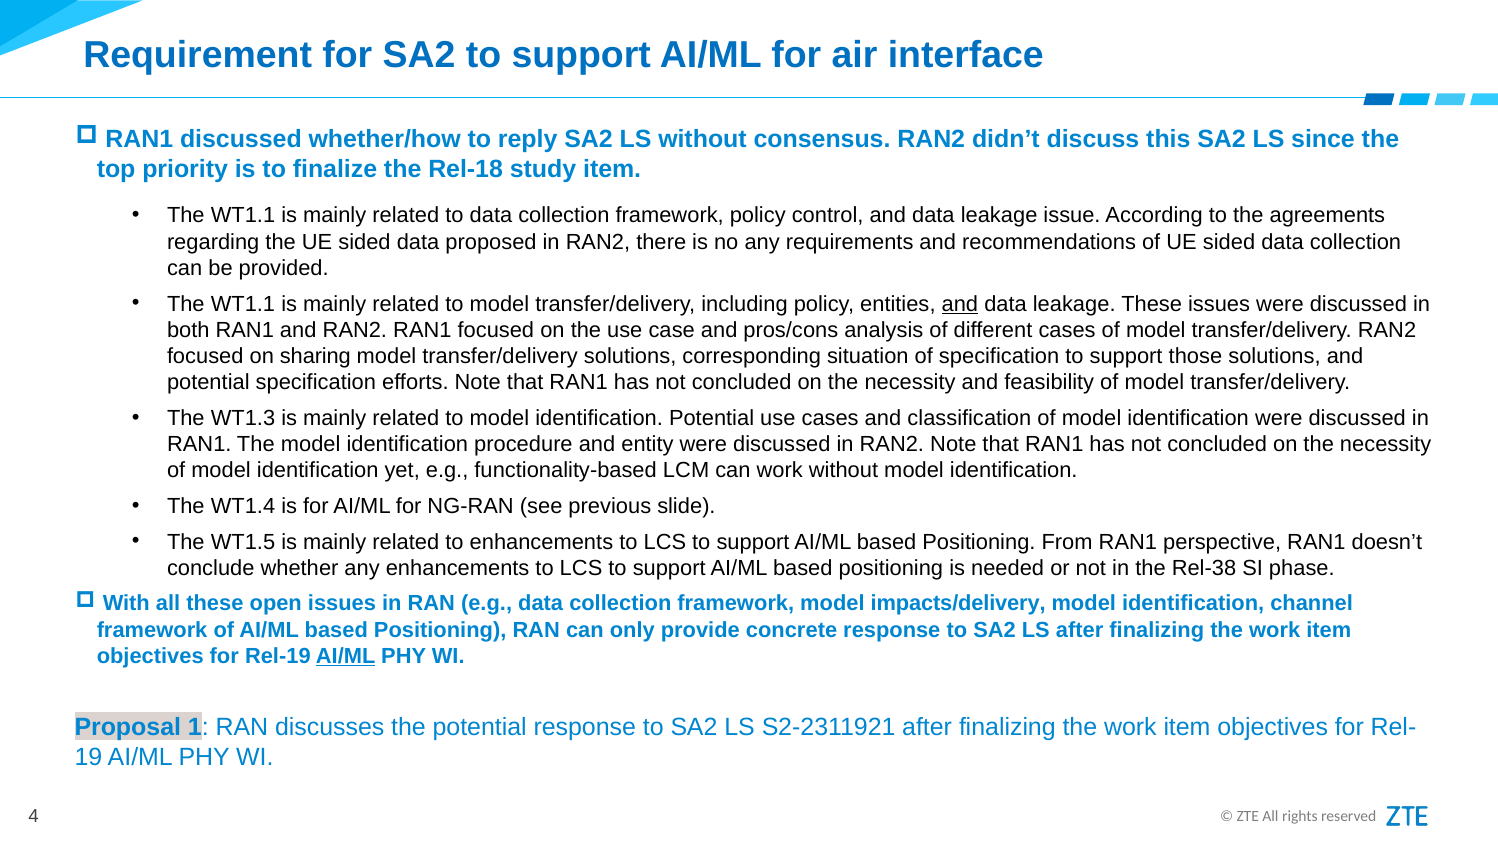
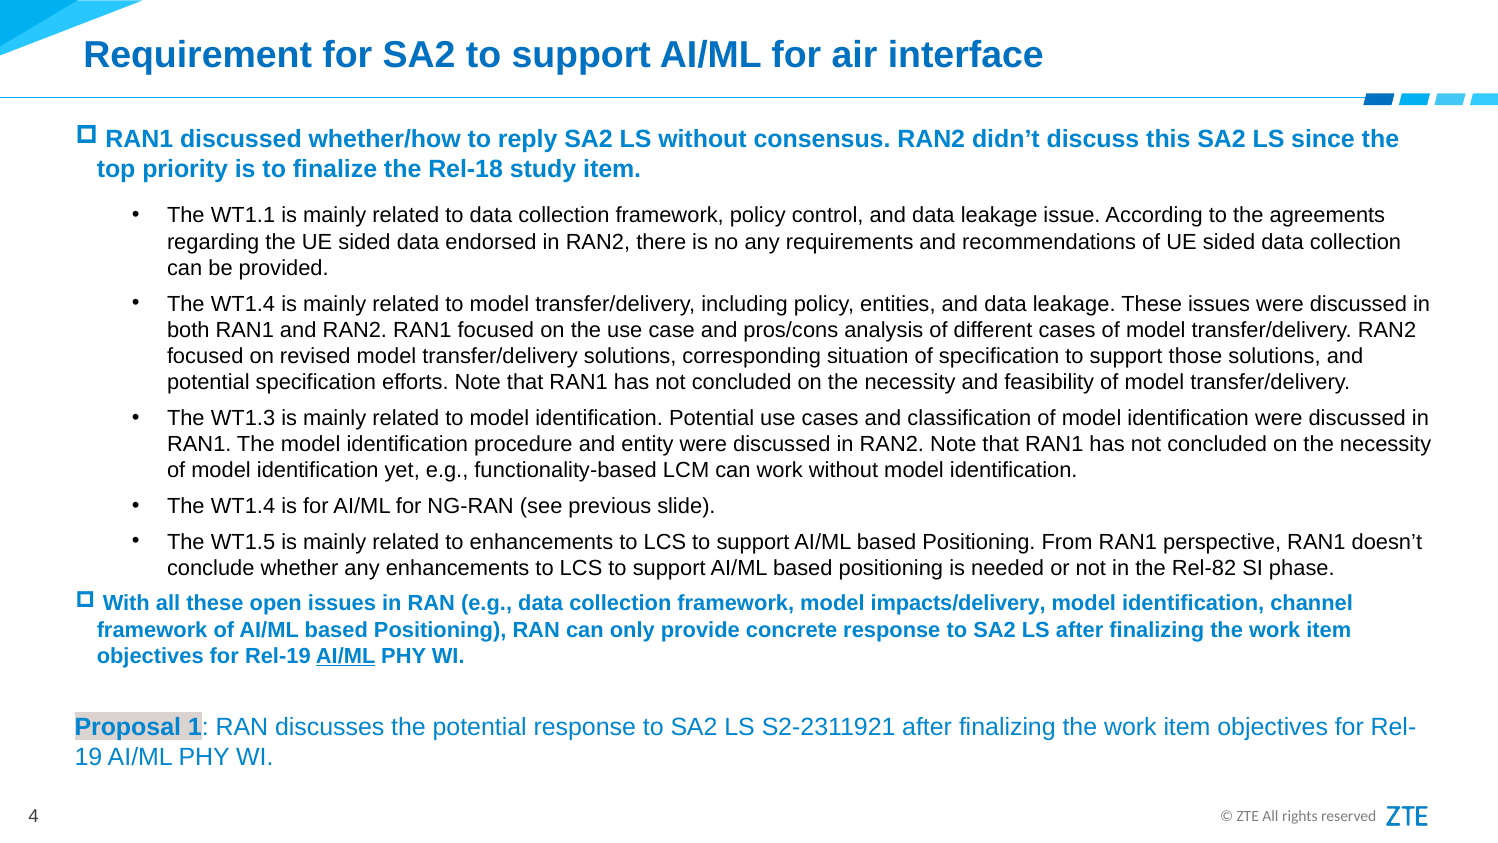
proposed: proposed -> endorsed (491, 242)
WT1.1: WT1.1 -> WT1.4 (243, 304)
and underline: present -> none (960, 304)
sharing: sharing -> revised (315, 356)
Rel-38: Rel-38 -> Rel-82 (1204, 568)
